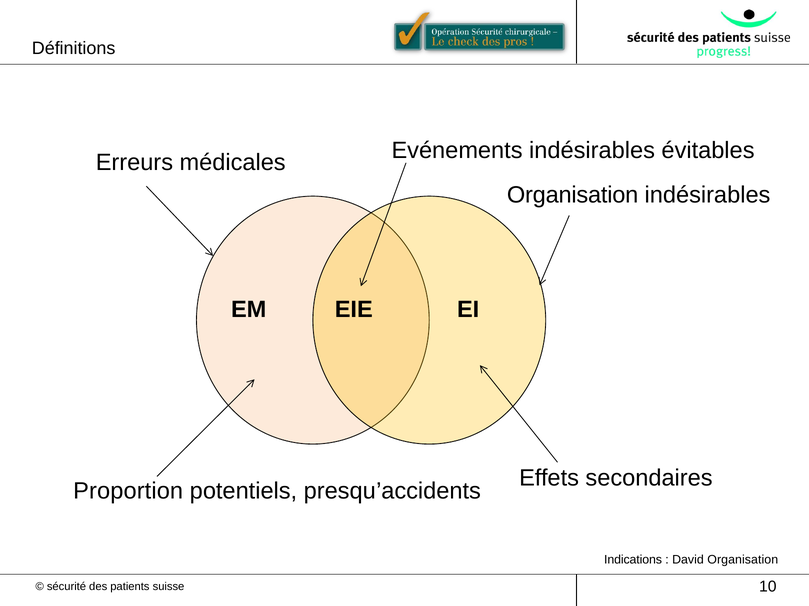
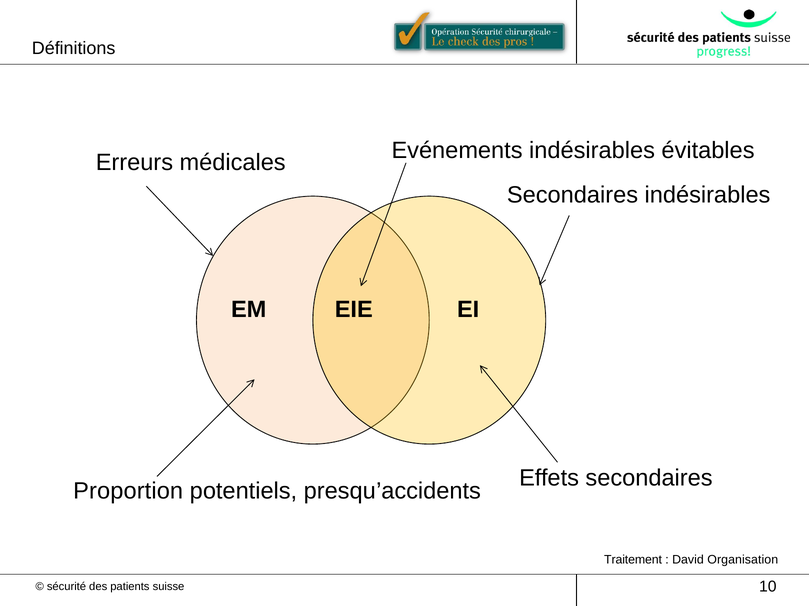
Organisation: Organisation -> Secondaires (573, 195)
Indications: Indications -> Traitement (633, 560)
